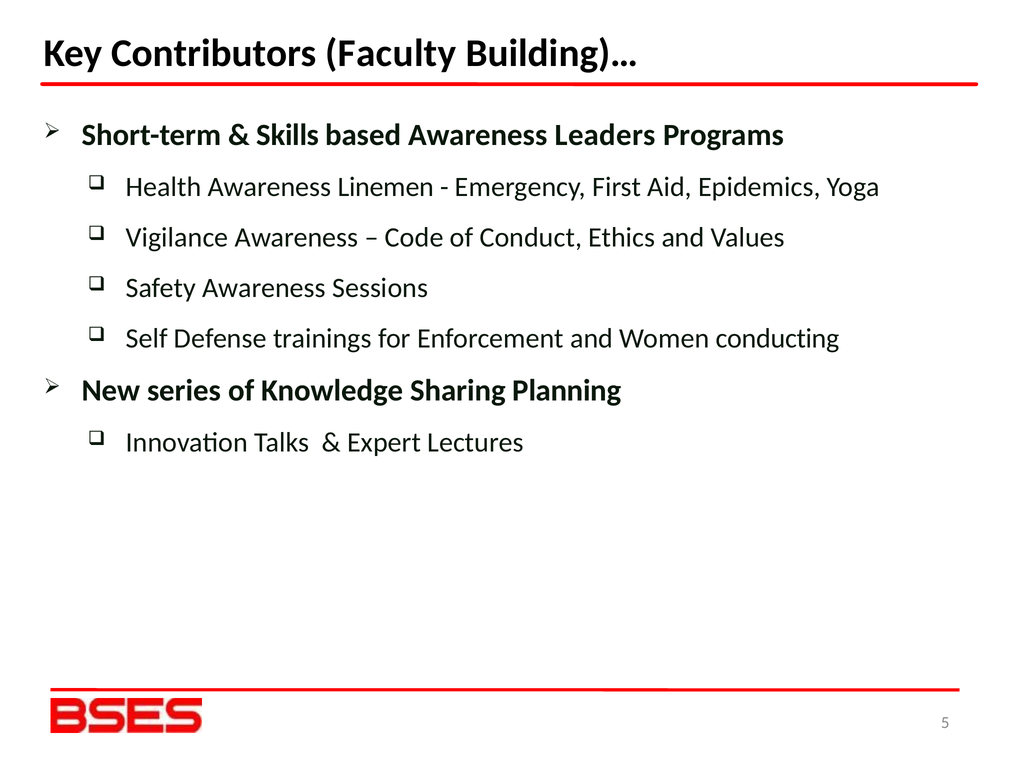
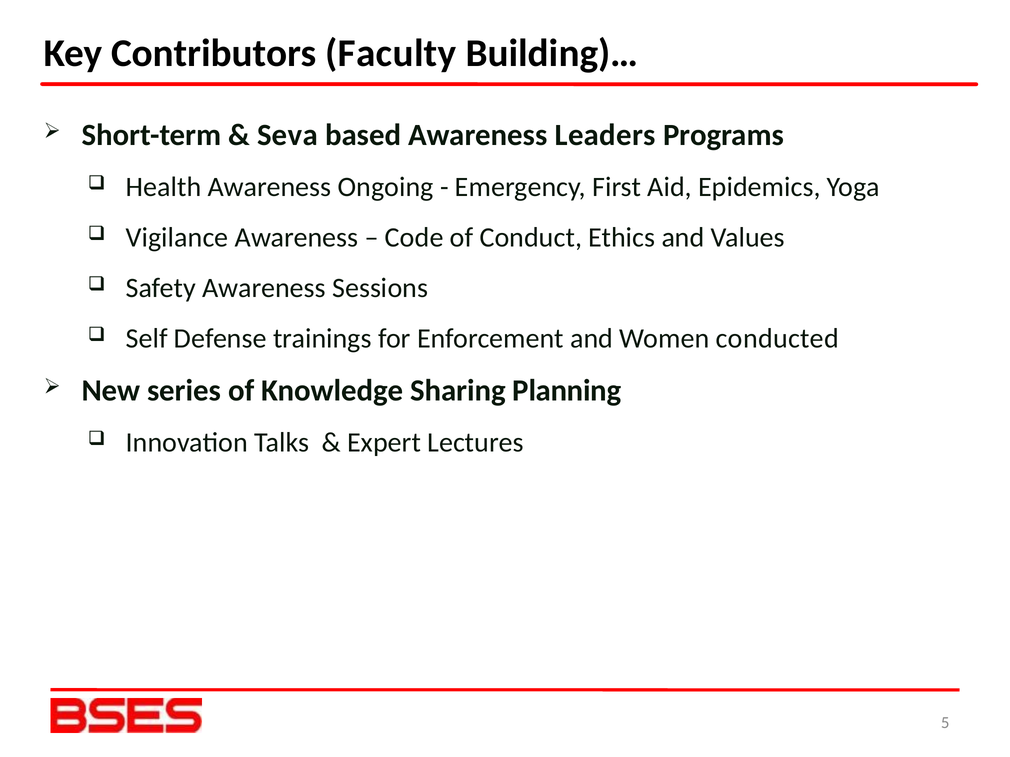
Skills: Skills -> Seva (287, 135)
Linemen: Linemen -> Ongoing (386, 187)
conducting: conducting -> conducted (777, 339)
